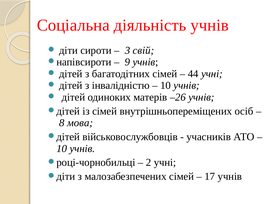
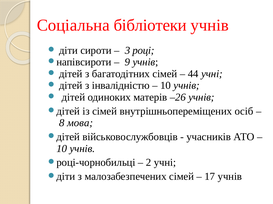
діяльність: діяльність -> бібліотеки (150, 25)
свій: свій -> році (144, 51)
